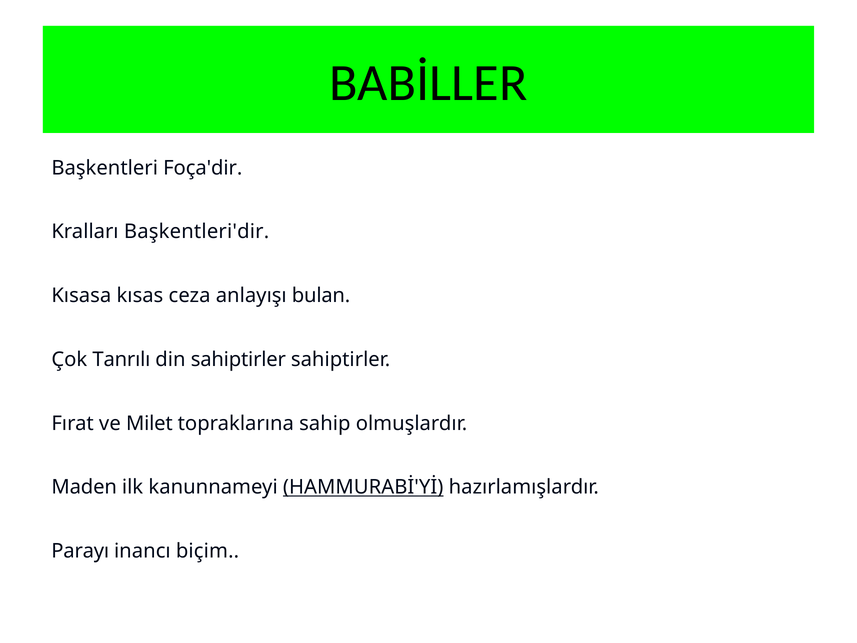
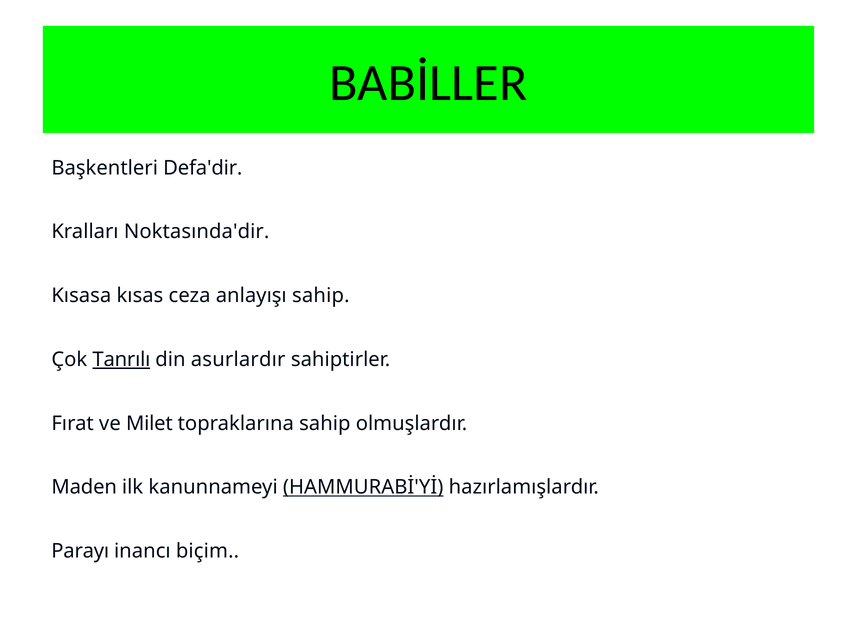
Foça'dir: Foça'dir -> Defa'dir (203, 168)
Başkentleri'dir: Başkentleri'dir -> Noktasında'dir (197, 232)
anlayışı bulаn: bulаn -> sahip (321, 295)
Tanrılı underline: none -> present (121, 359)
din sahiptirler: sahiptirler -> asurlardır (238, 359)
